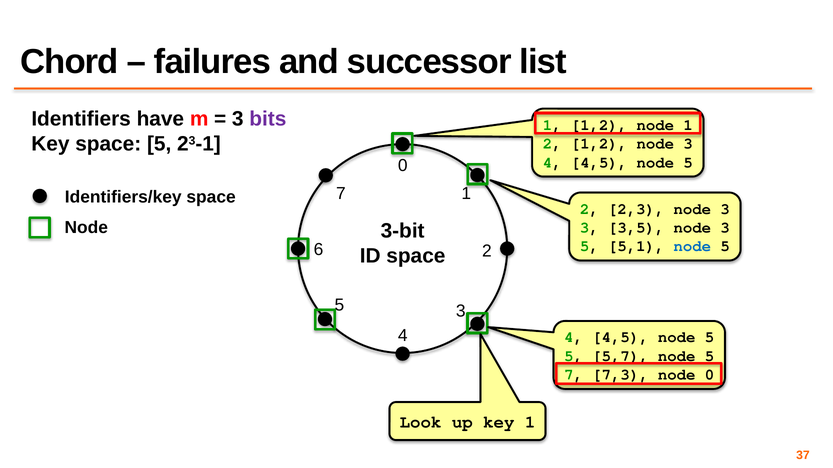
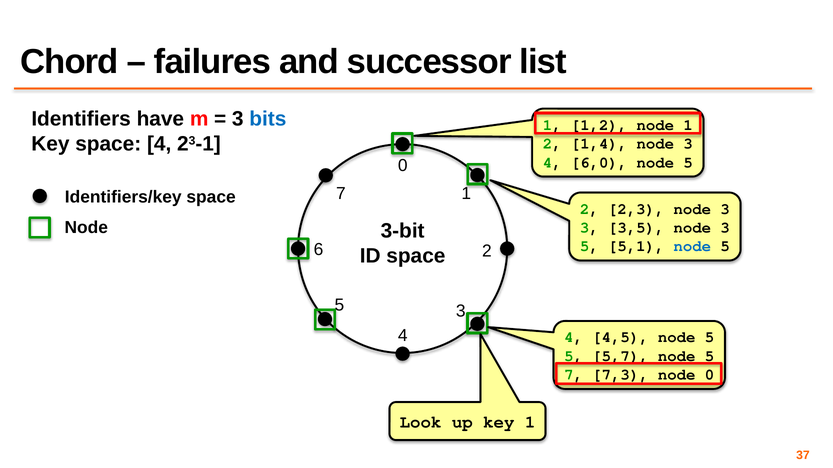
bits colour: purple -> blue (268, 119)
space 5: 5 -> 4 (159, 144)
2 1,2: 1,2 -> 1,4 (599, 144)
4,5: 4,5 -> 6,0 (599, 163)
